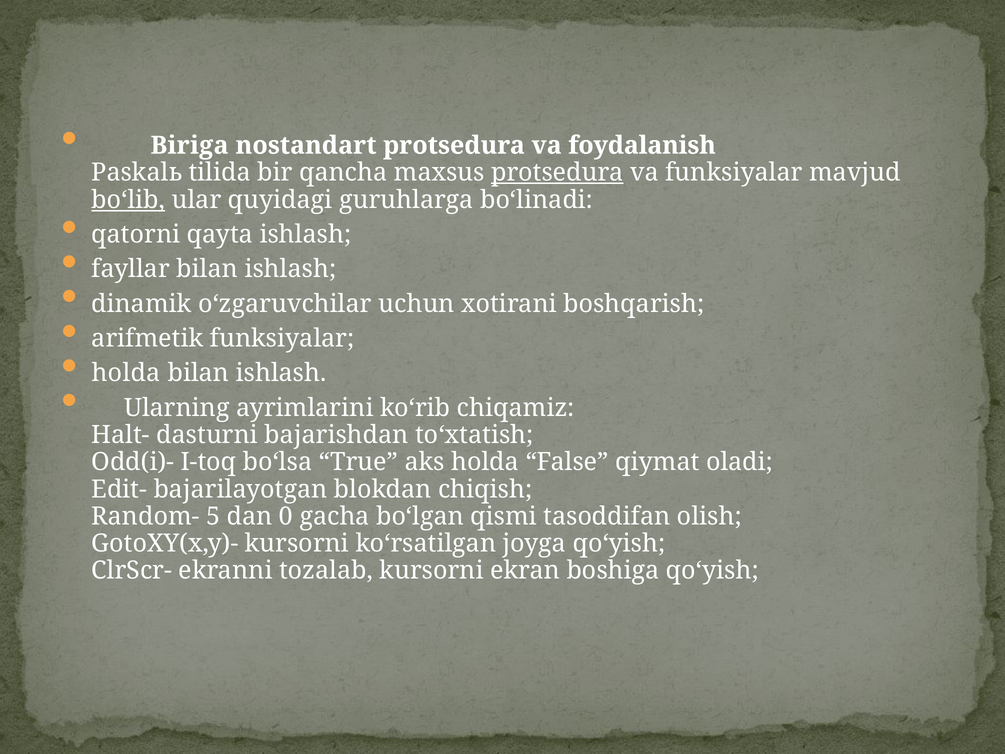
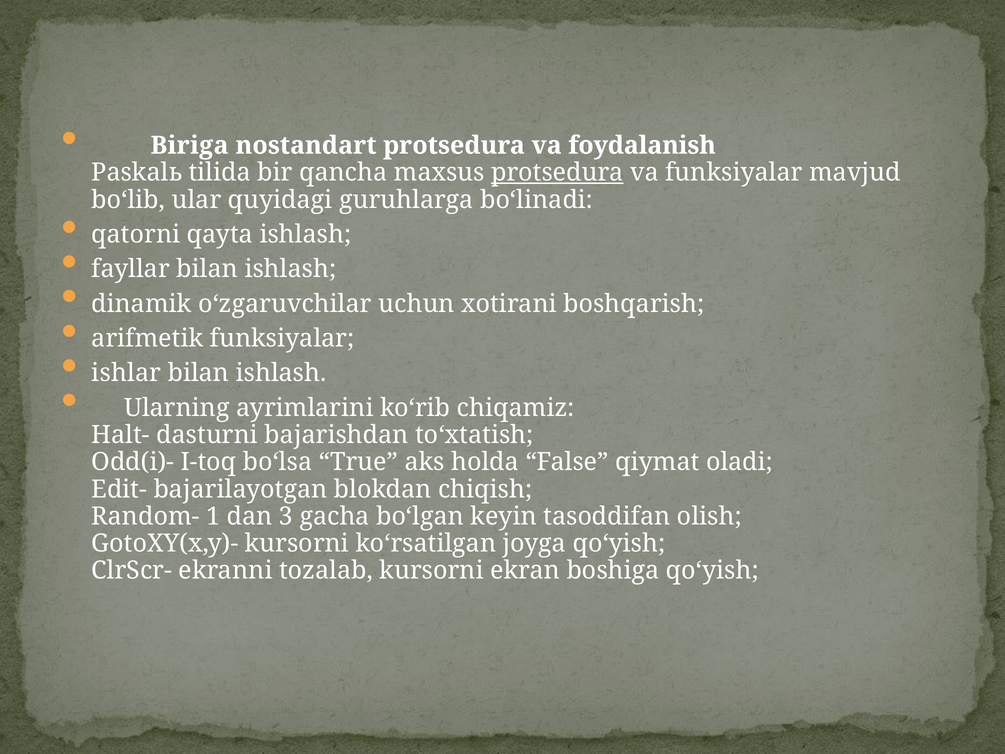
bo‘lib underline: present -> none (128, 200)
holda: holda -> ishlar (126, 373)
5: 5 -> 1 (213, 516)
0: 0 -> 3 (286, 516)
qismi: qismi -> keyin (504, 516)
